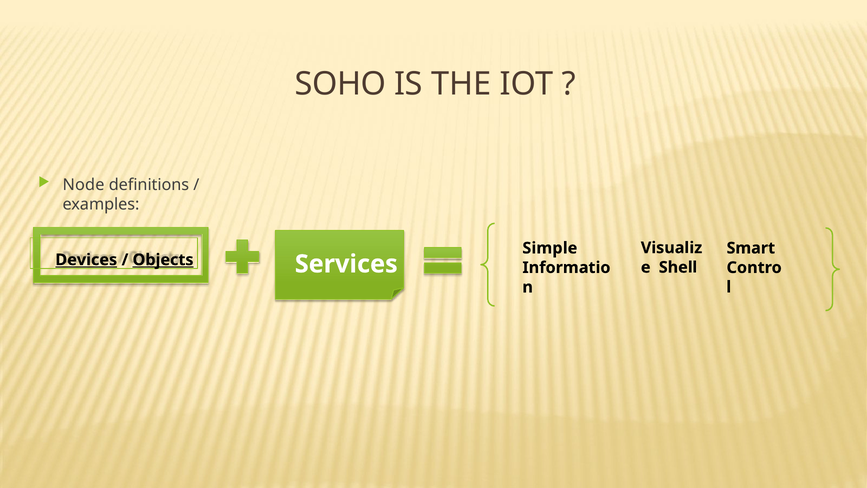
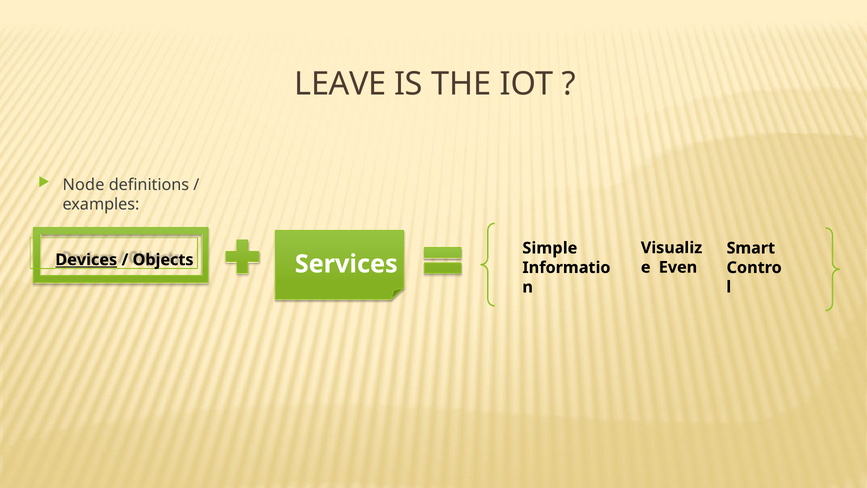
SOHO: SOHO -> LEAVE (340, 84)
Objects underline: present -> none (163, 260)
Shell: Shell -> Even (678, 267)
